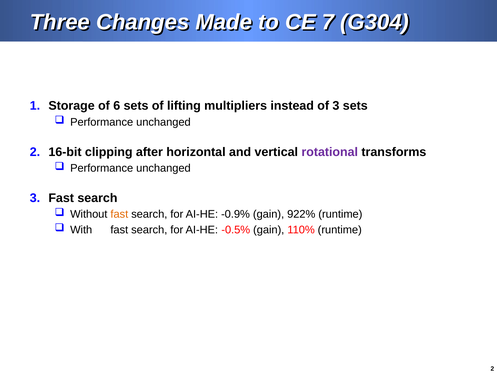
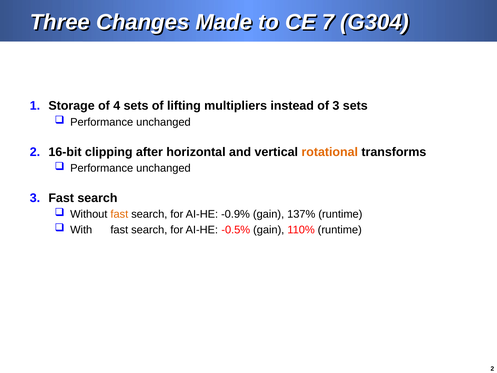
6: 6 -> 4 (117, 106)
rotational colour: purple -> orange (330, 152)
922%: 922% -> 137% (301, 214)
